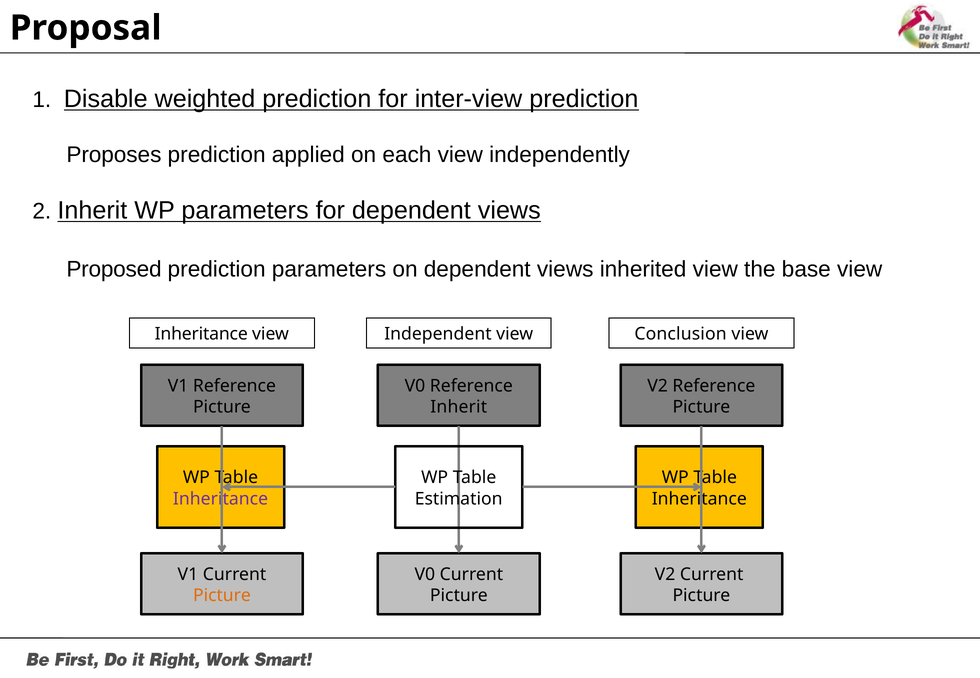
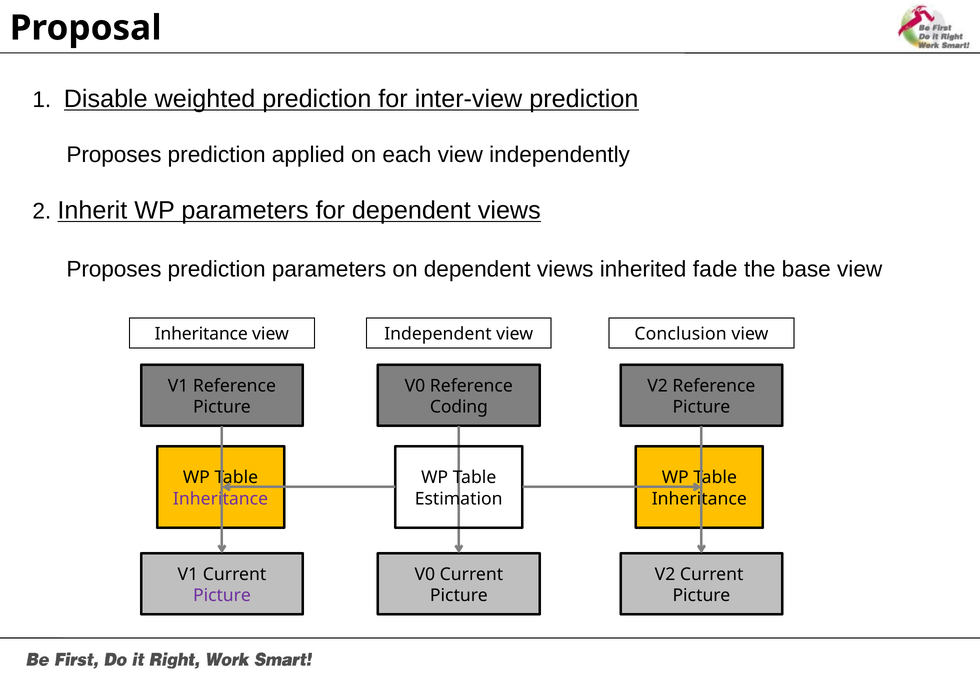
Proposed: Proposed -> Proposes (114, 269)
inherited view: view -> fade (715, 269)
Inherit: Inherit -> Coding (459, 407)
Picture colour: orange -> purple (222, 596)
